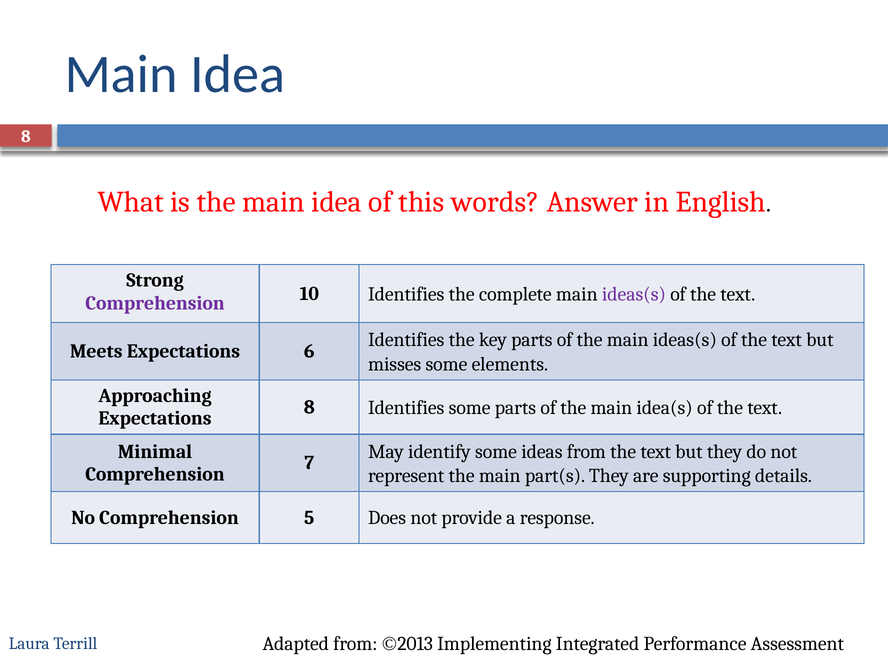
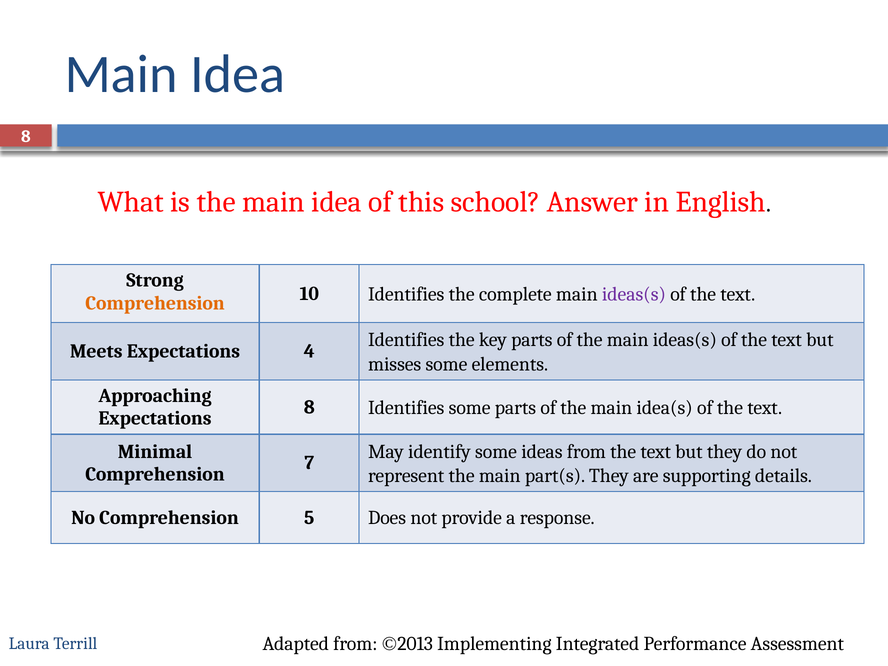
words: words -> school (495, 202)
Comprehension colour: purple -> orange (155, 303)
6: 6 -> 4 (309, 351)
